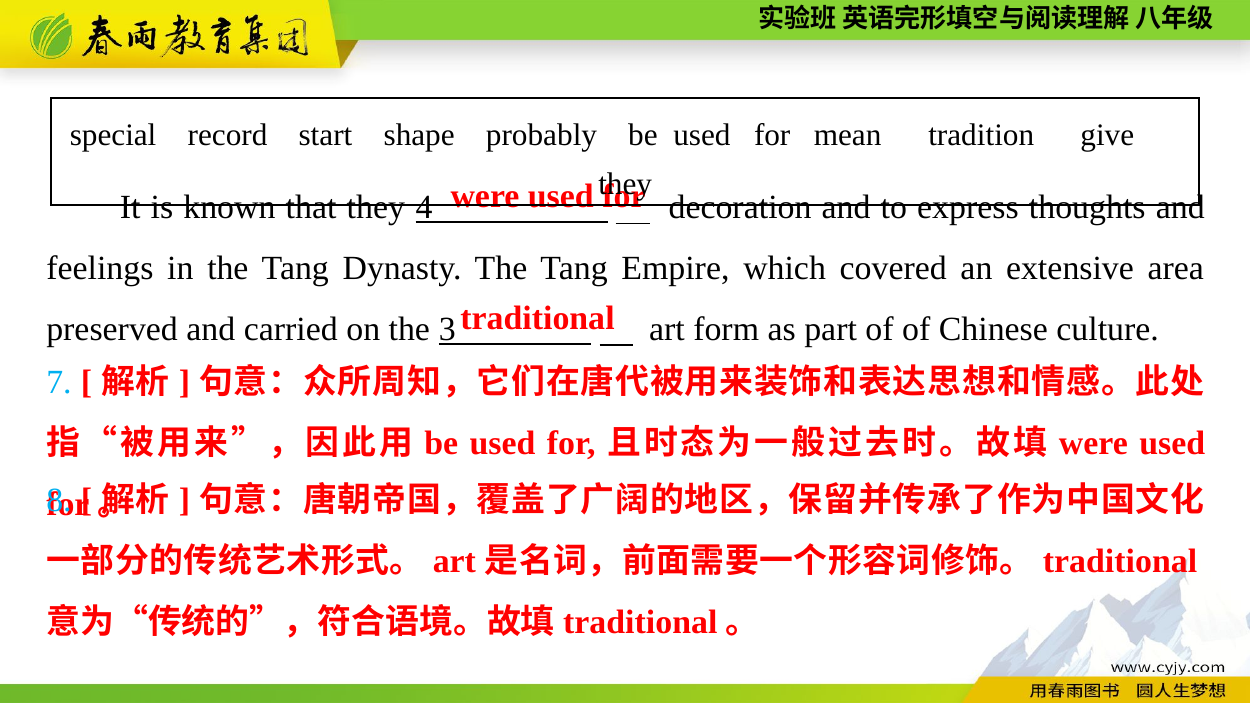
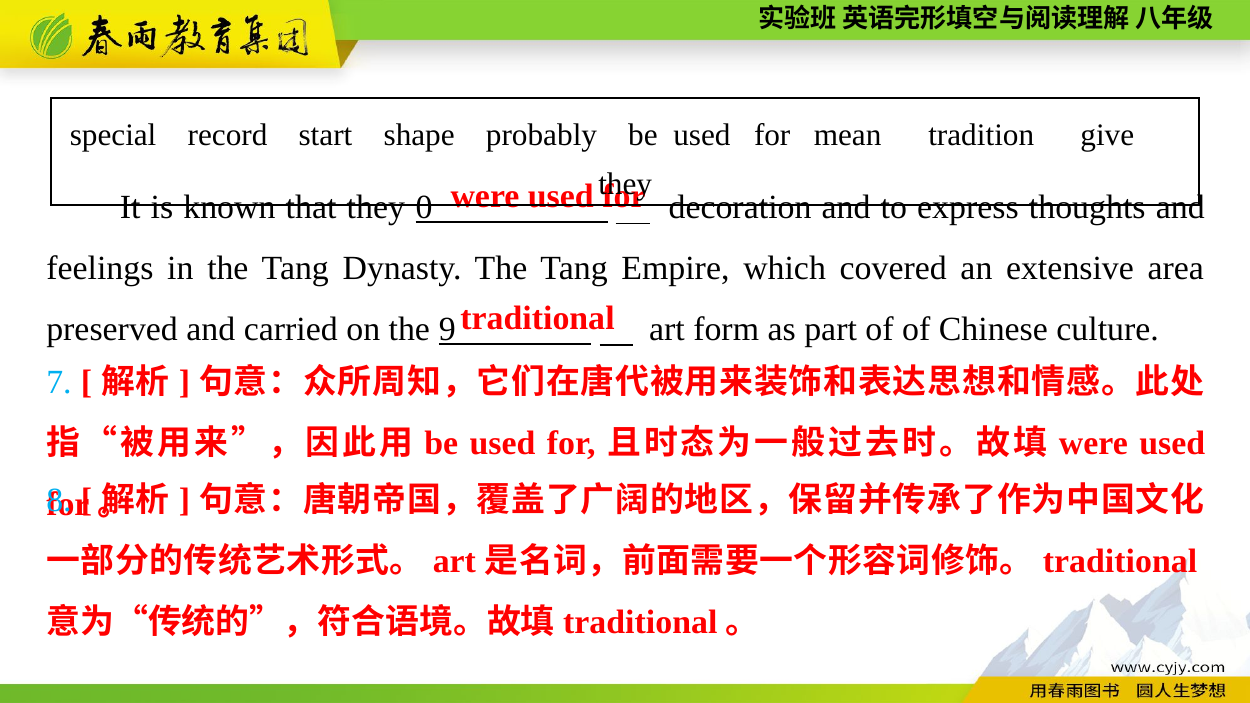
4: 4 -> 0 (424, 207)
3: 3 -> 9 (447, 329)
